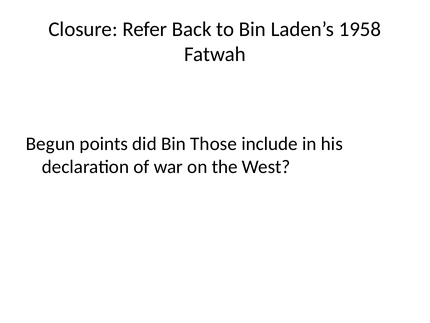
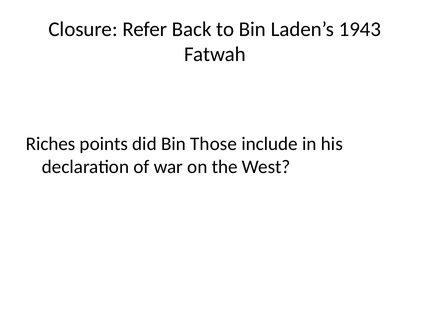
1958: 1958 -> 1943 (360, 29)
Begun: Begun -> Riches (51, 144)
